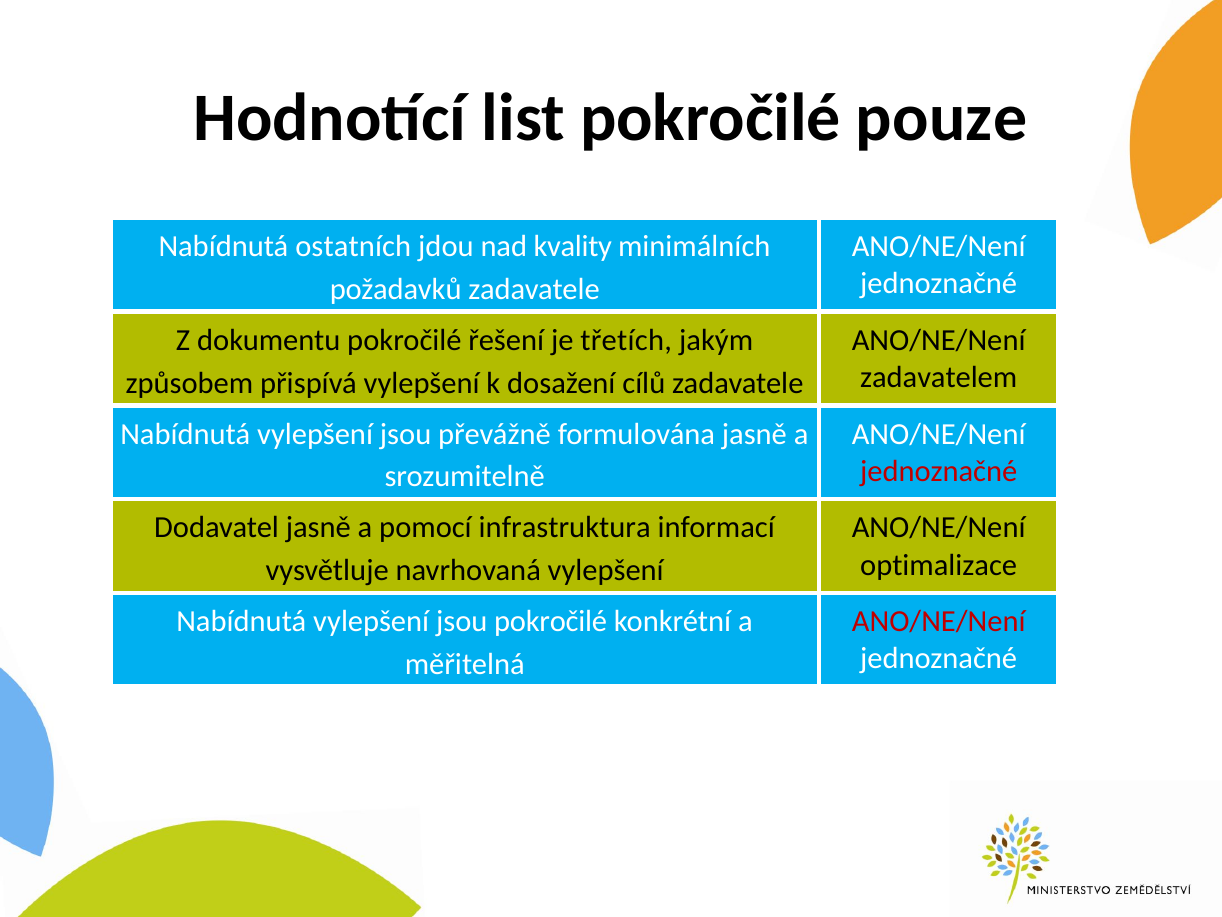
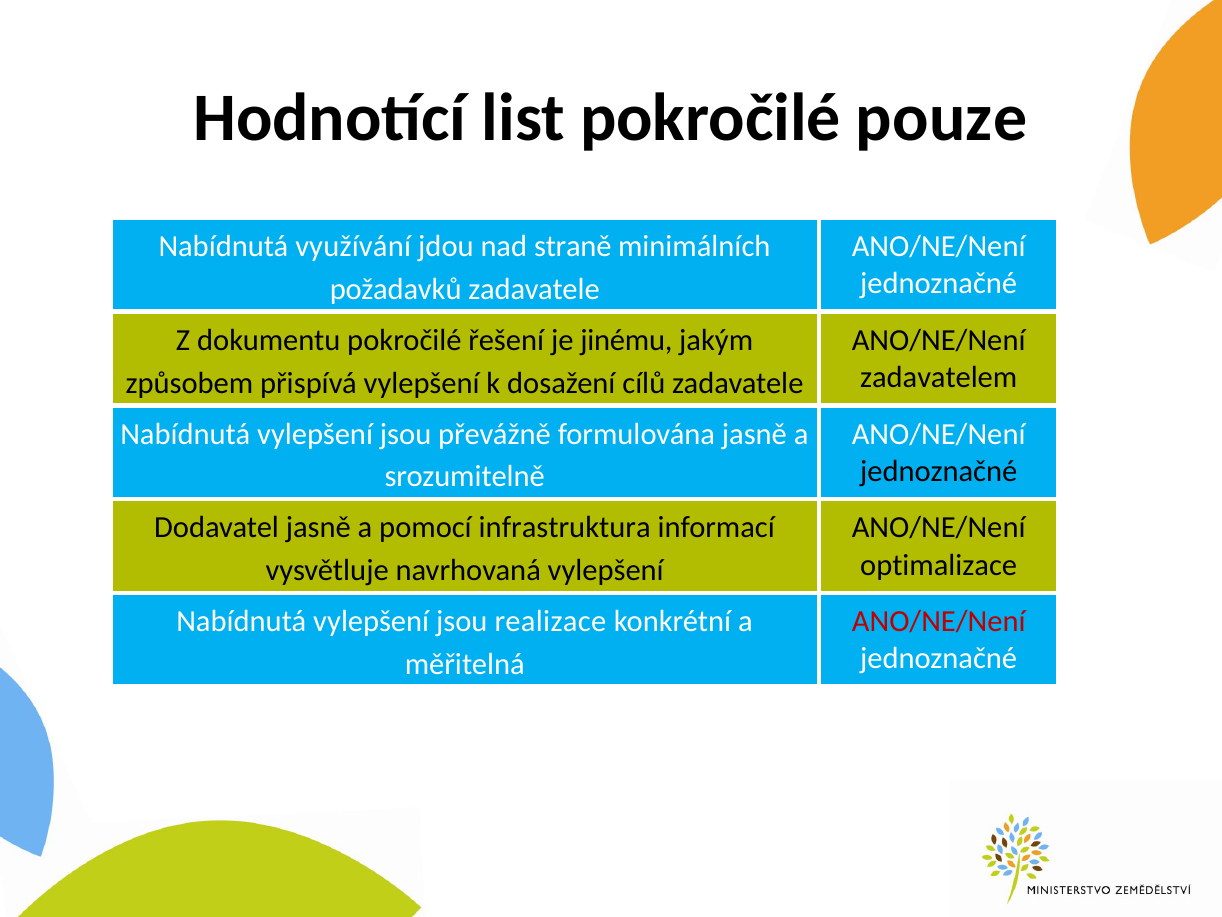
ostatních: ostatních -> využívání (353, 246)
kvality: kvality -> straně (573, 246)
třetích: třetích -> jinému (626, 340)
jednoznačné colour: red -> black (939, 471)
jsou pokročilé: pokročilé -> realizace (550, 621)
